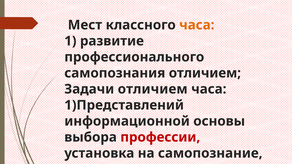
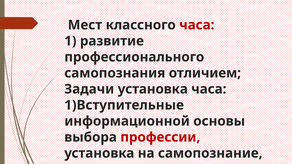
часа colour: orange -> red (197, 25)
Задачи отличием: отличием -> установка (153, 89)
1)Представлений: 1)Представлений -> 1)Вступительные (124, 105)
